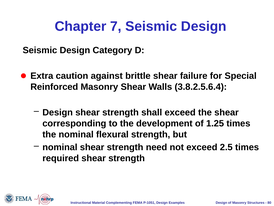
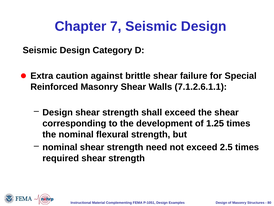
3.8.2.5.6.4: 3.8.2.5.6.4 -> 7.1.2.6.1.1 (201, 87)
